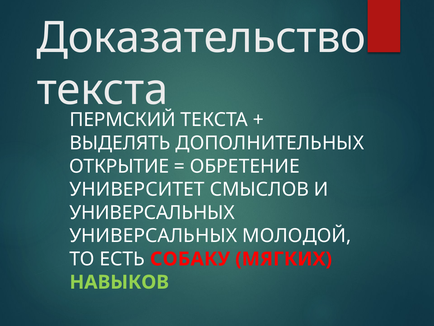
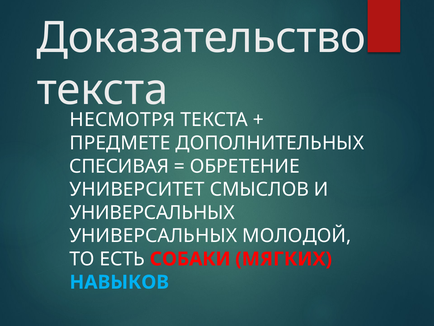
ПЕРМСКИЙ: ПЕРМСКИЙ -> НЕСМОТРЯ (122, 120)
ВЫДЕЛЯТЬ: ВЫДЕЛЯТЬ -> ПРЕДМЕТЕ (120, 143)
ОТКРЫТИЕ: ОТКРЫТИЕ -> СПЕСИВАЯ (119, 166)
СОБАКУ: СОБАКУ -> СОБАКИ (190, 259)
НАВЫКОВ colour: light green -> light blue (119, 282)
